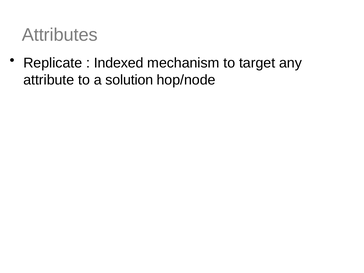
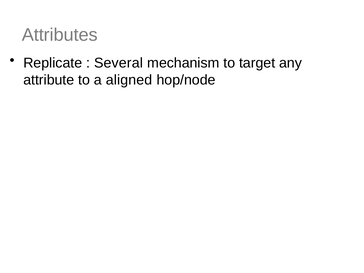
Indexed: Indexed -> Several (119, 63)
solution: solution -> aligned (129, 80)
